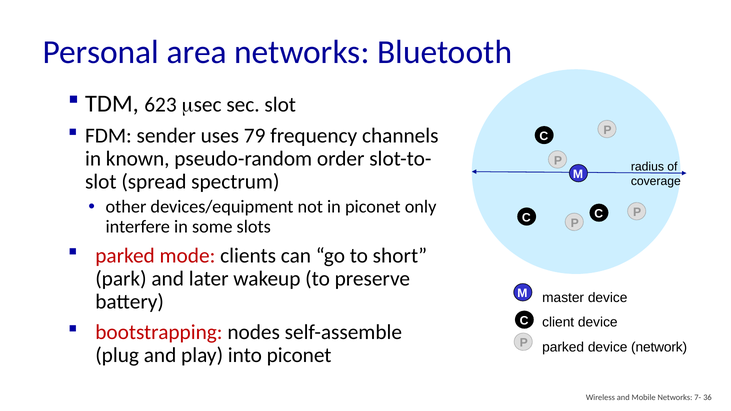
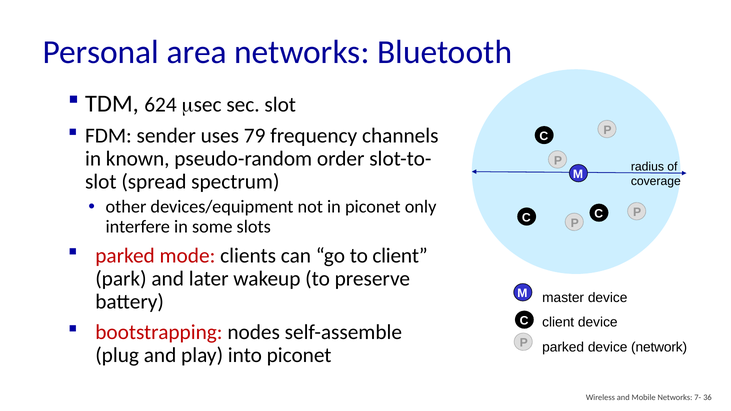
623: 623 -> 624 (161, 105)
to short: short -> client (400, 256)
